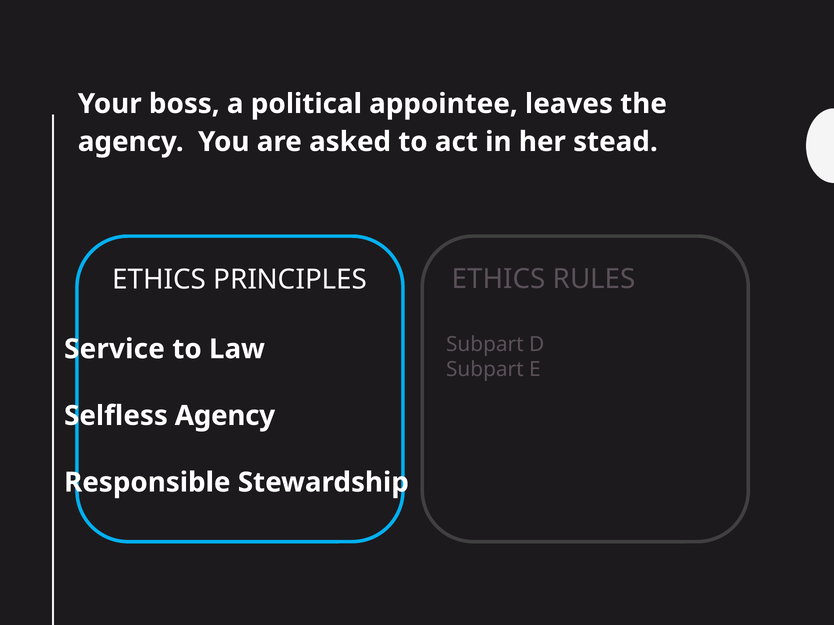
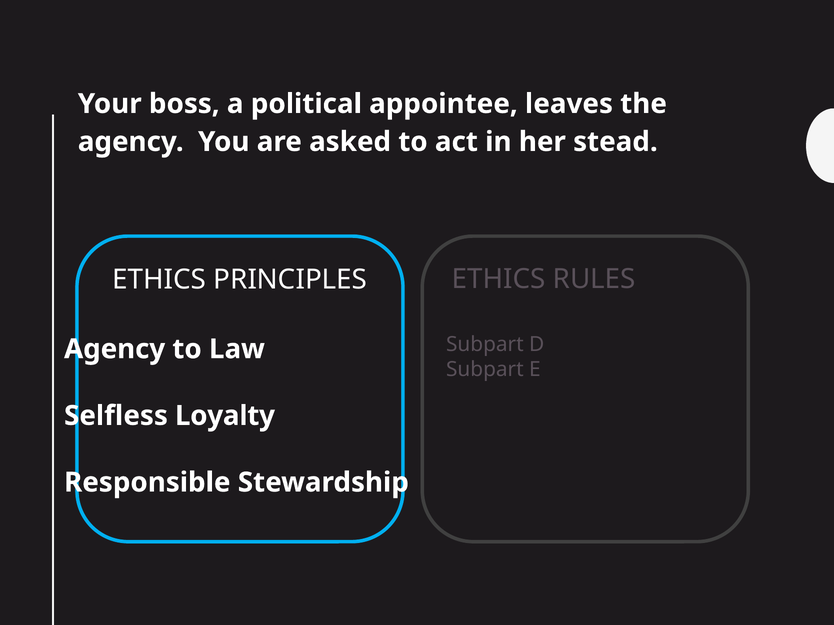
Service: Service -> Agency (115, 349)
Selfless Agency: Agency -> Loyalty (225, 416)
